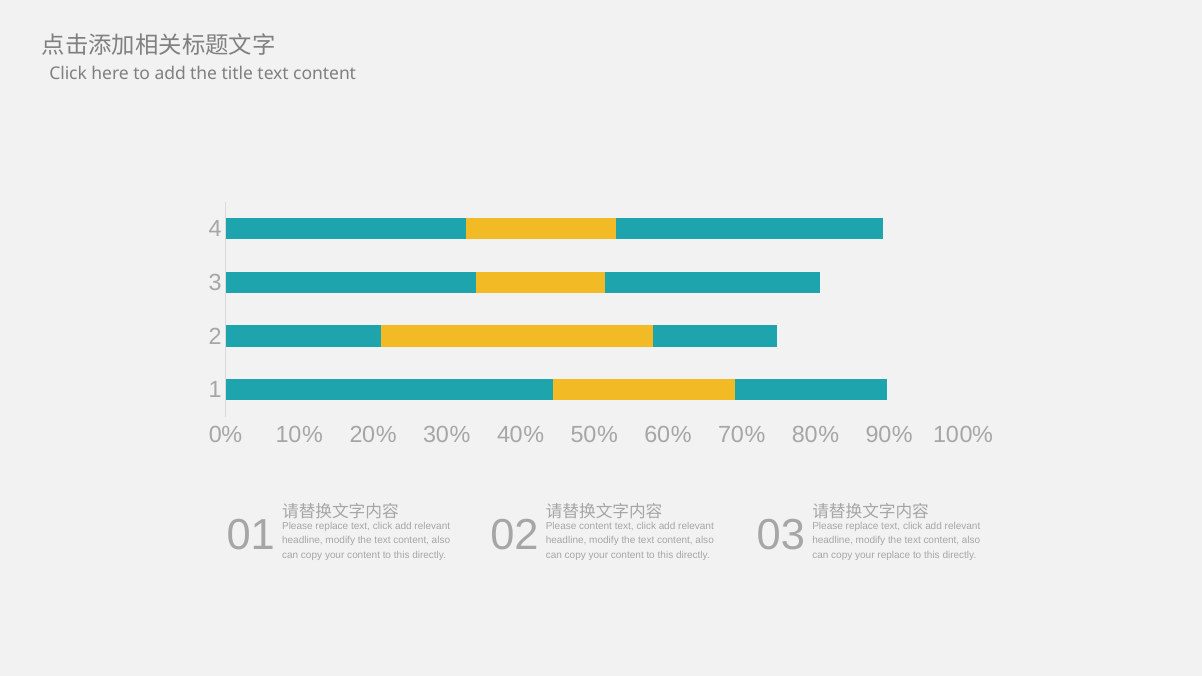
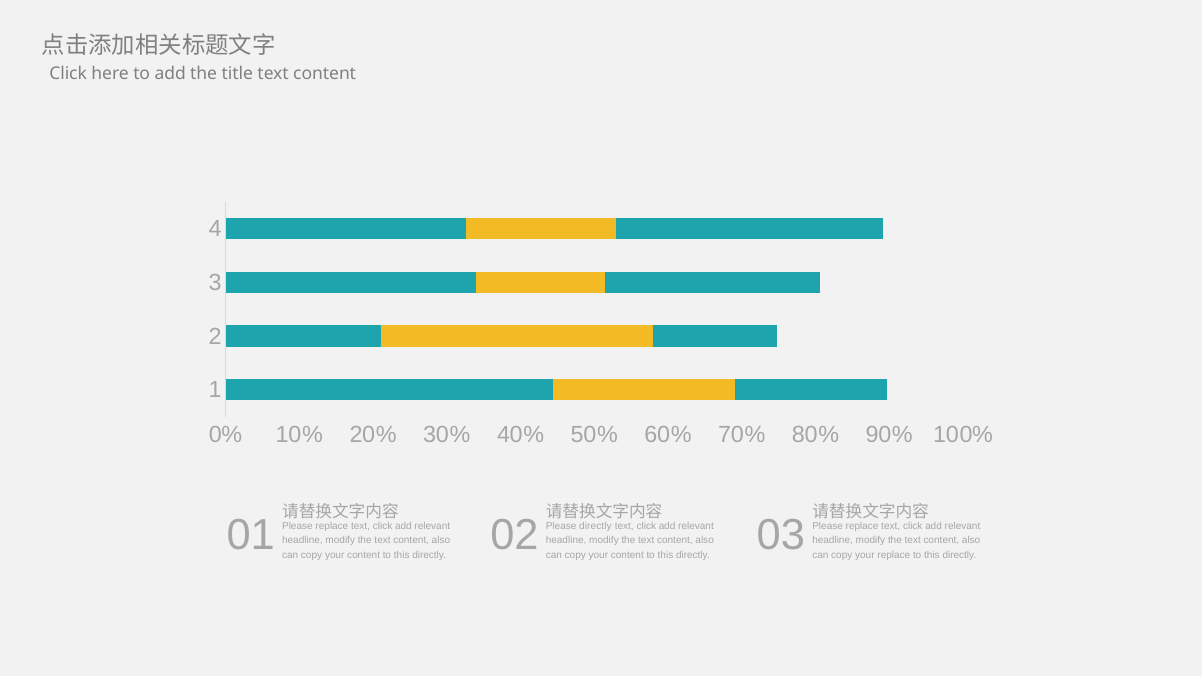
Please content: content -> directly (595, 526)
